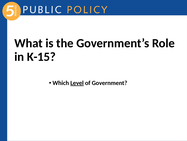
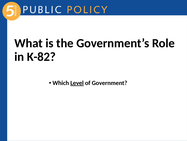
K-15: K-15 -> K-82 (41, 57)
